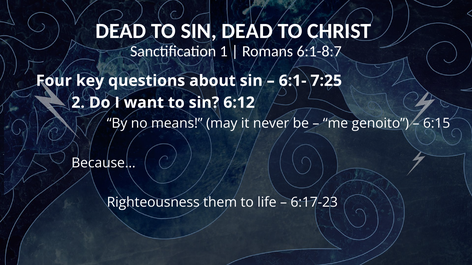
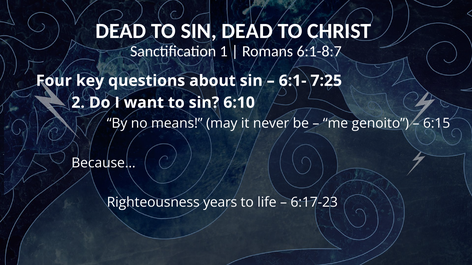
6:12: 6:12 -> 6:10 (239, 103)
them: them -> years (220, 203)
